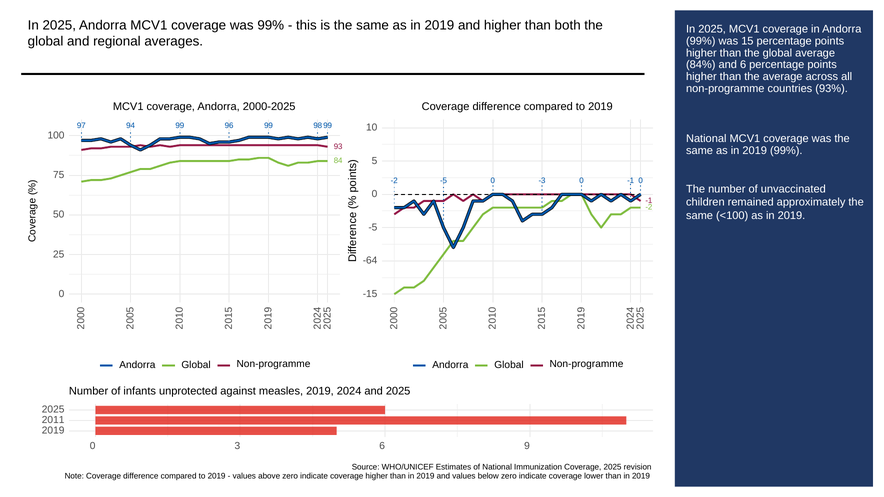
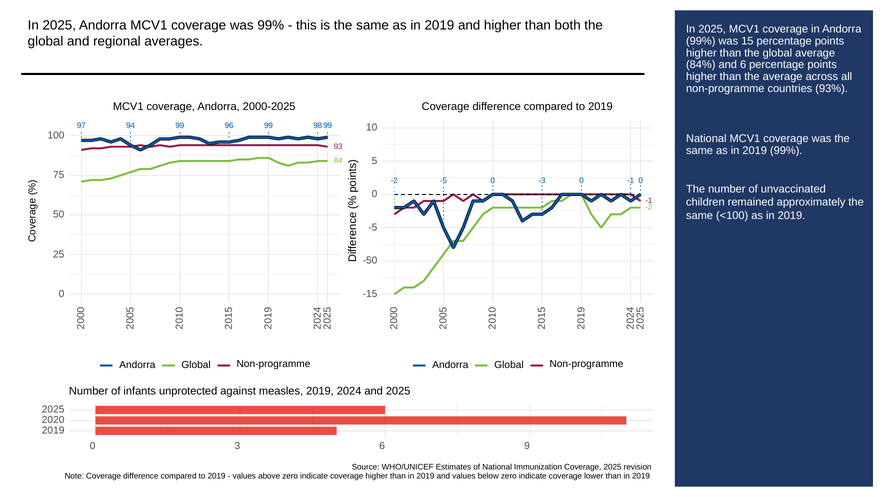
-64: -64 -> -50 (370, 261)
2011: 2011 -> 2020 (53, 420)
